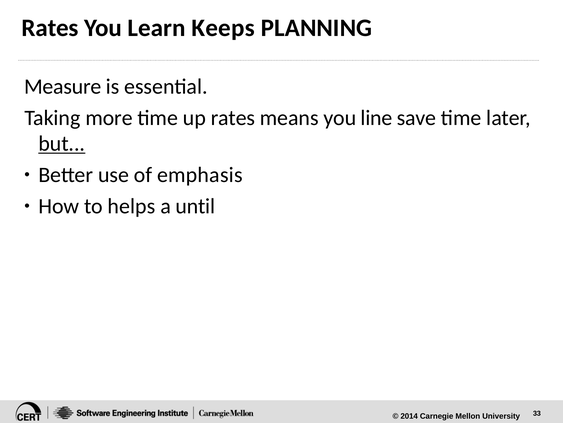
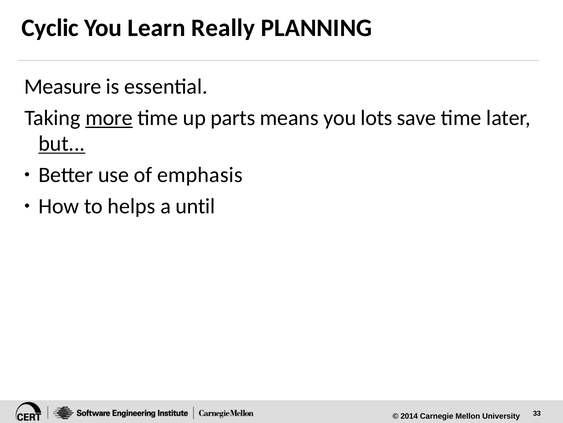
Rates: Rates -> Cyclic (50, 28)
Keeps: Keeps -> Really (223, 28)
more underline: none -> present (109, 118)
up rates: rates -> parts (233, 118)
line: line -> lots (377, 118)
